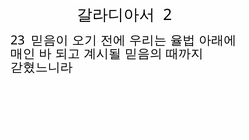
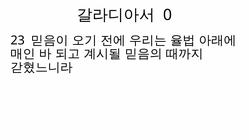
2: 2 -> 0 (168, 15)
